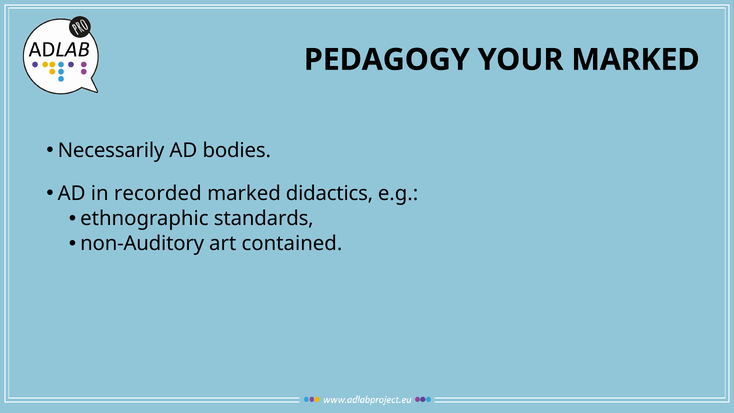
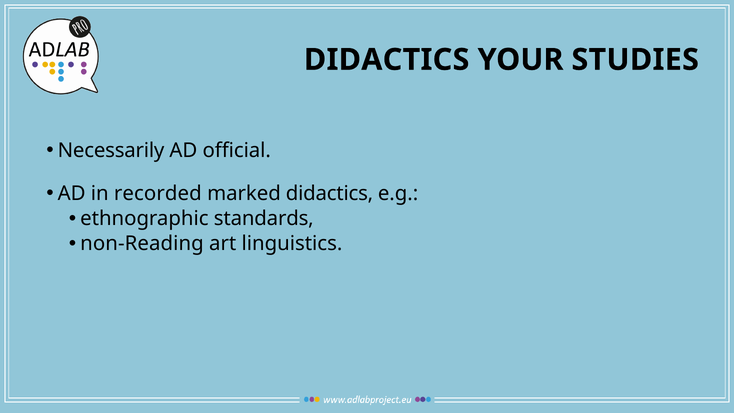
PEDAGOGY: PEDAGOGY -> DIDACTICS (387, 60)
YOUR MARKED: MARKED -> STUDIES (635, 60)
bodies: bodies -> official (237, 151)
non-Auditory: non-Auditory -> non-Reading (142, 244)
contained: contained -> linguistics (292, 244)
